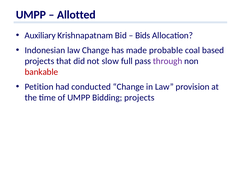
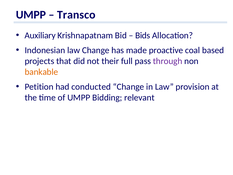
Allotted: Allotted -> Transco (76, 15)
probable: probable -> proactive (166, 50)
slow: slow -> their (110, 61)
bankable colour: red -> orange (41, 72)
Bidding projects: projects -> relevant (139, 98)
